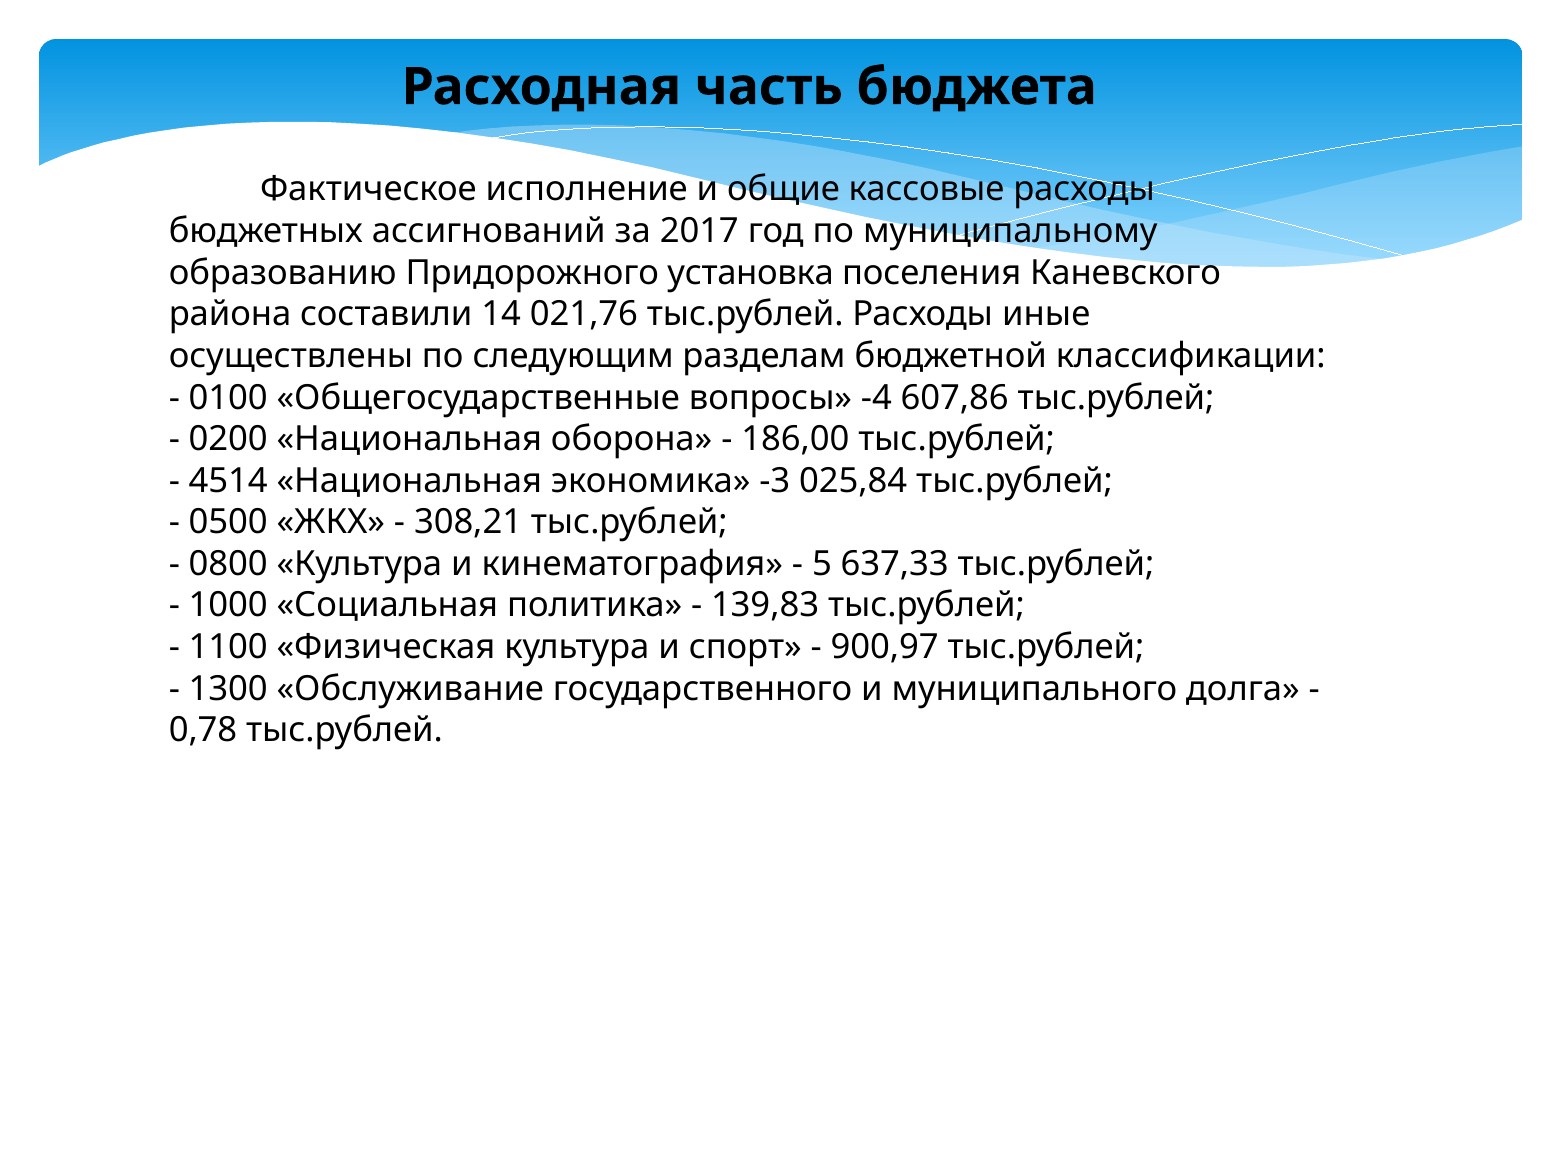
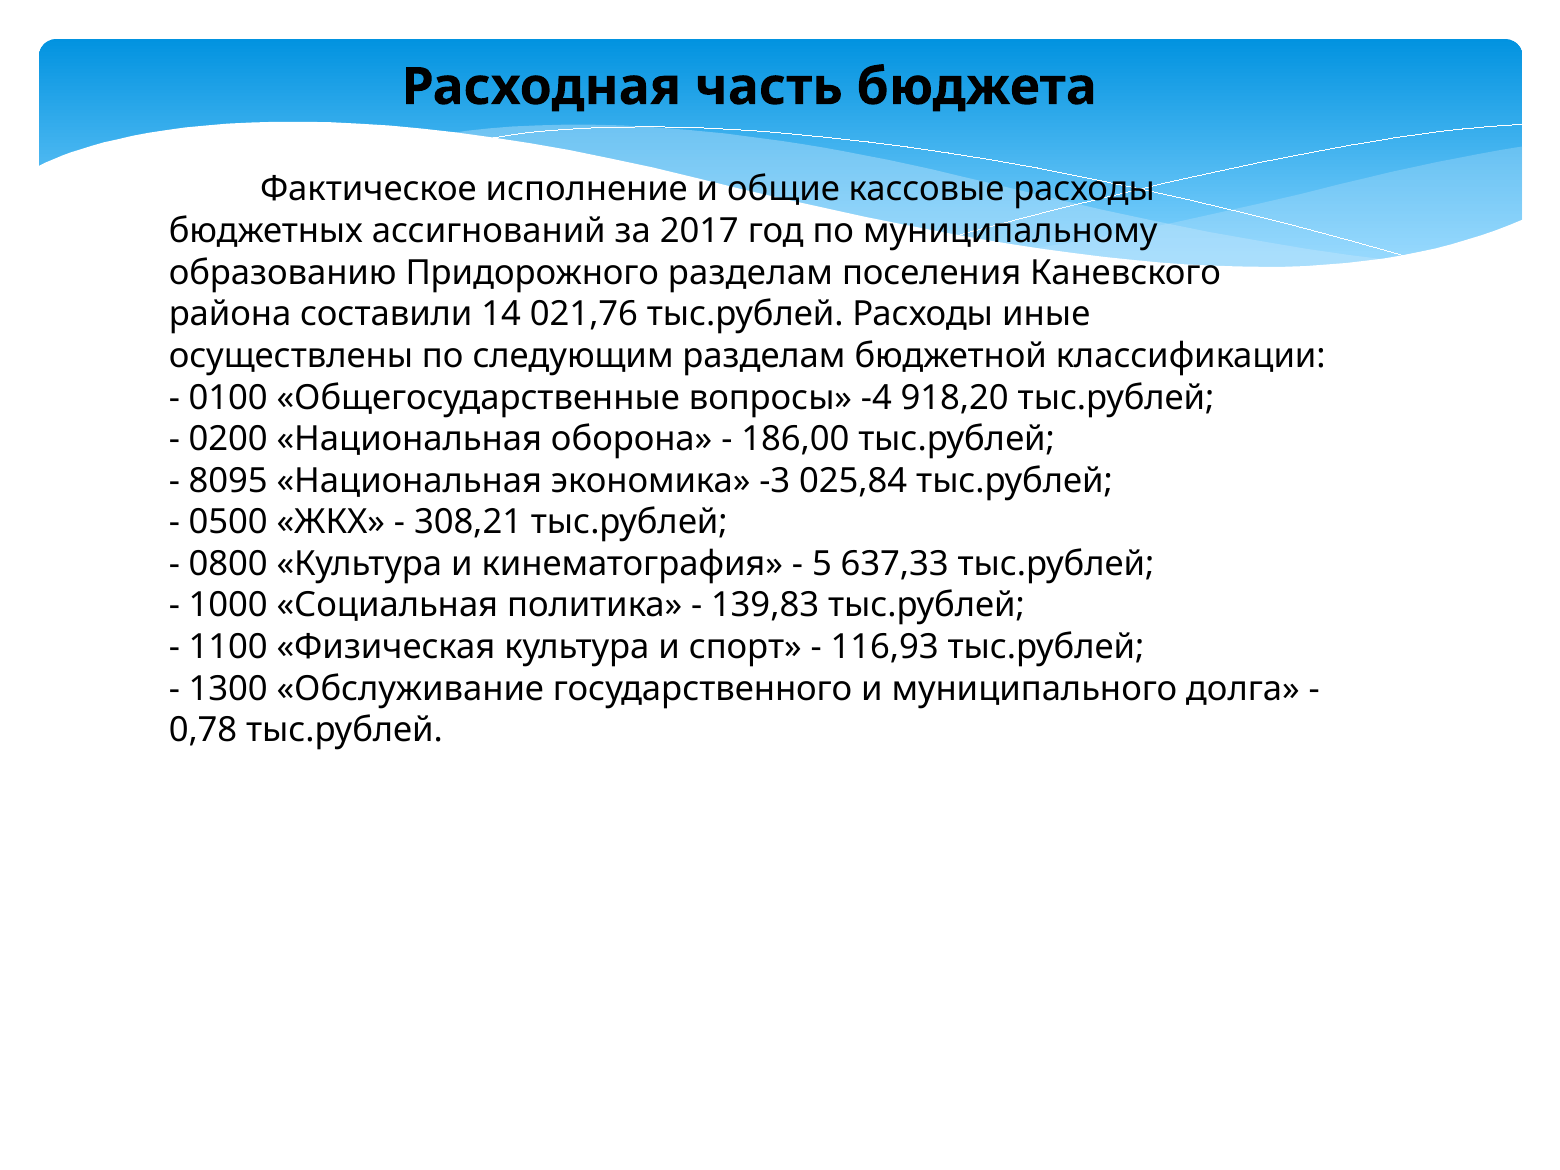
Придорожного установка: установка -> разделам (750, 273)
607,86: 607,86 -> 918,20 (955, 398)
4514: 4514 -> 8095 (228, 481)
900,97: 900,97 -> 116,93 (885, 647)
